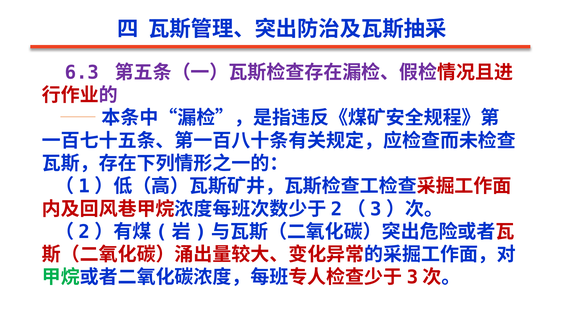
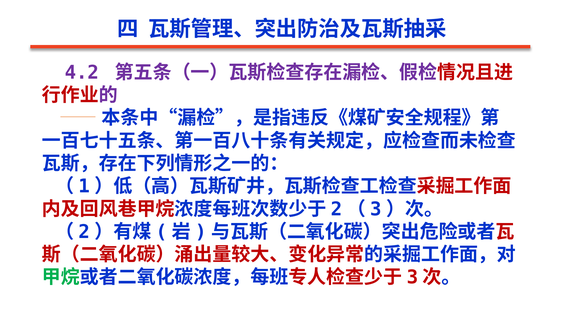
6.3: 6.3 -> 4.2 (82, 72)
